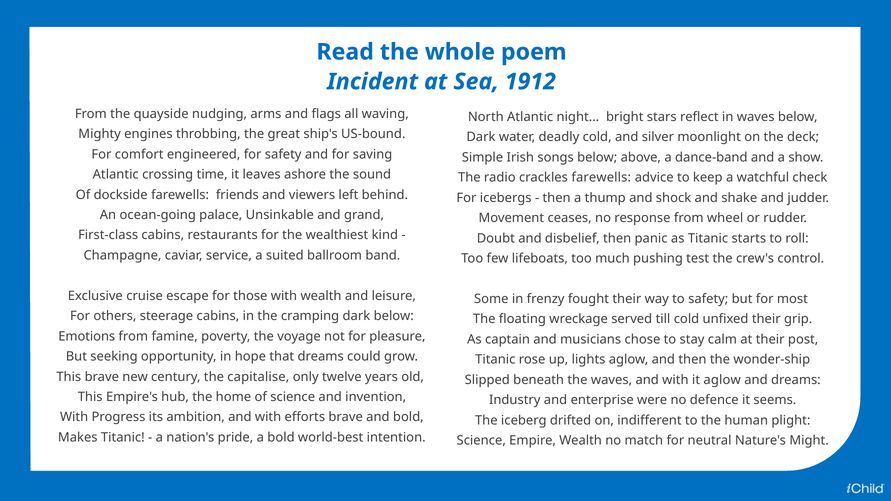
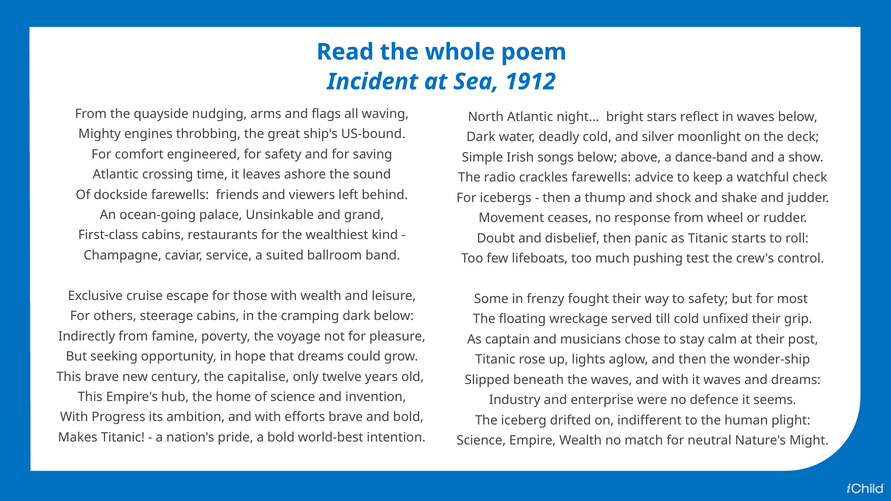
Emotions: Emotions -> Indirectly (87, 336)
it aglow: aglow -> waves (722, 380)
